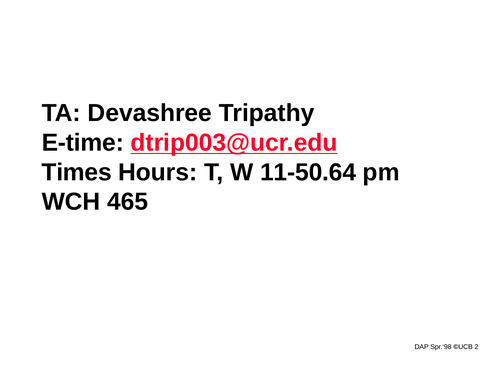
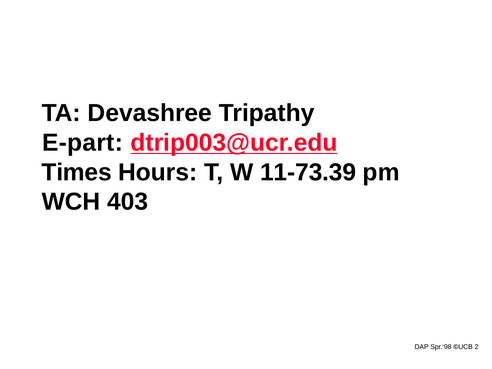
E-time: E-time -> E-part (83, 143)
11-50.64: 11-50.64 -> 11-73.39 (308, 172)
465: 465 -> 403 (128, 202)
